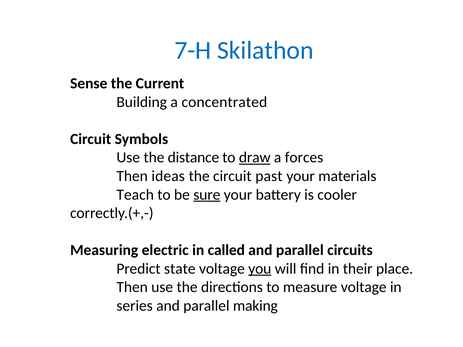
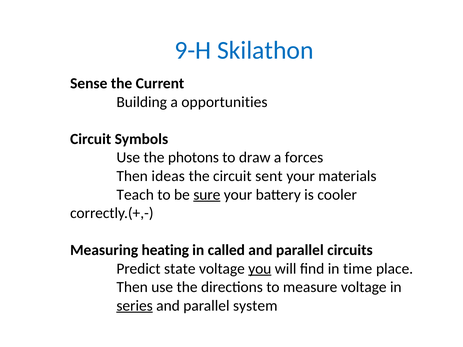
7-H: 7-H -> 9-H (193, 50)
concentrated: concentrated -> opportunities (224, 102)
distance: distance -> photons (193, 158)
draw underline: present -> none (255, 158)
past: past -> sent (269, 176)
electric: electric -> heating (165, 250)
their: their -> time (358, 269)
series underline: none -> present (135, 306)
making: making -> system (255, 306)
